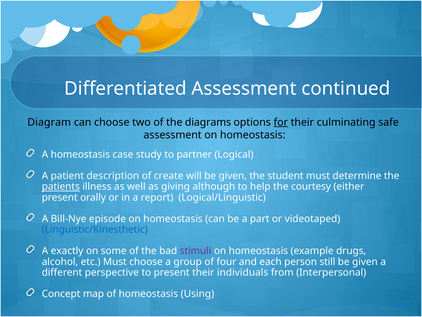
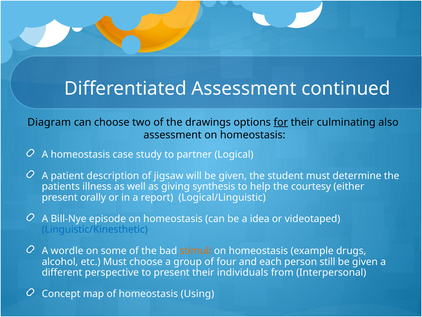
diagrams: diagrams -> drawings (208, 122)
safe: safe -> also (388, 122)
create: create -> jigsaw (169, 176)
patients underline: present -> none (61, 186)
although: although -> synthesis (214, 186)
part: part -> idea (260, 218)
exactly: exactly -> wordle (67, 251)
stimuli colour: purple -> orange (196, 251)
